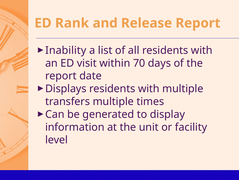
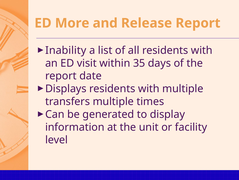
Rank: Rank -> More (72, 23)
70: 70 -> 35 (139, 63)
